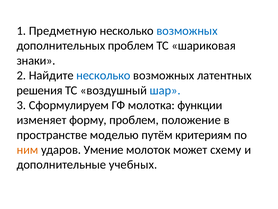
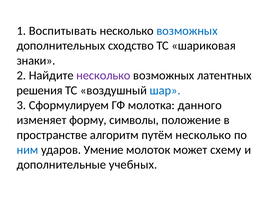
Предметную: Предметную -> Воспитывать (63, 31)
дополнительных проблем: проблем -> сходство (131, 46)
несколько colour: blue -> purple (103, 75)
функции: функции -> данного (200, 105)
форму проблем: проблем -> символы (134, 120)
моделью: моделью -> алгоритм (114, 135)
путём критериям: критериям -> несколько (203, 135)
ним colour: orange -> blue (27, 149)
